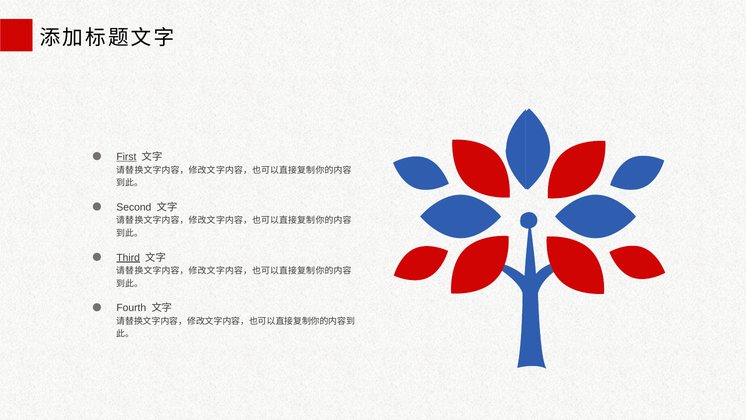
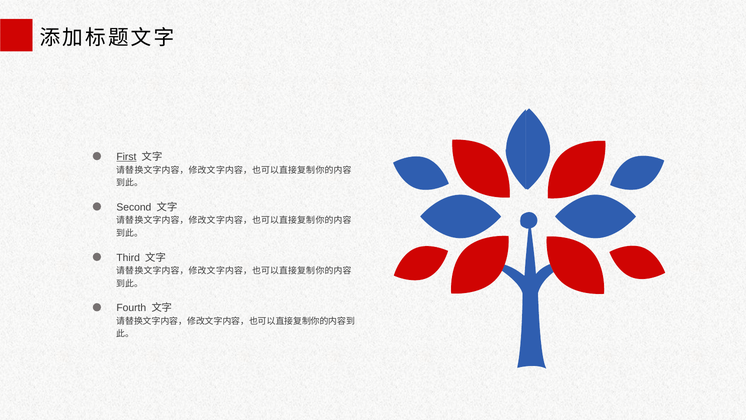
Third underline: present -> none (128, 257)
